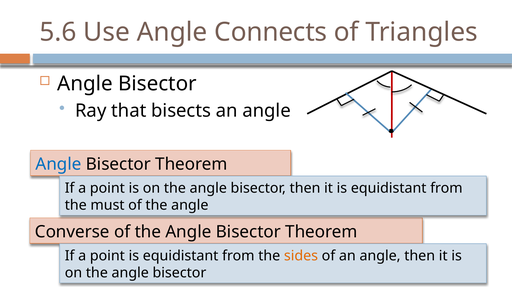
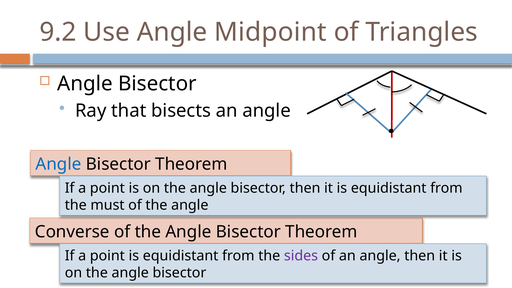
5.6: 5.6 -> 9.2 (58, 32)
Connects: Connects -> Midpoint (271, 32)
sides colour: orange -> purple (301, 256)
